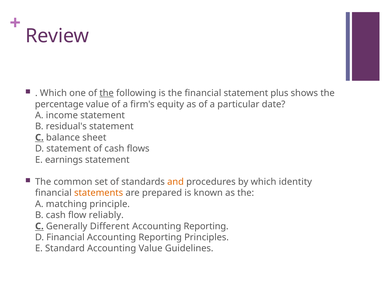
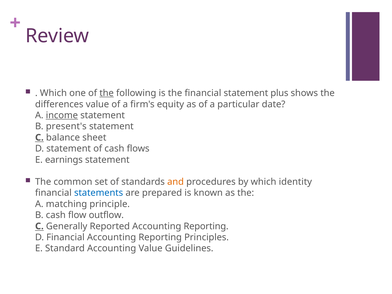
percentage: percentage -> differences (59, 104)
income underline: none -> present (62, 115)
residual's: residual's -> present's (66, 126)
statements colour: orange -> blue (99, 193)
reliably: reliably -> outflow (106, 215)
Different: Different -> Reported (110, 226)
